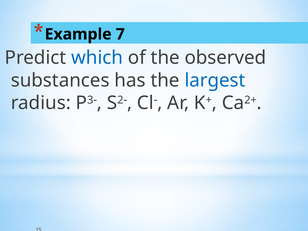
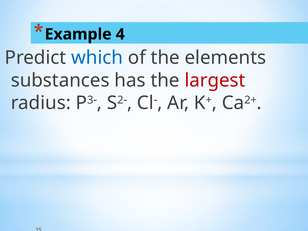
7: 7 -> 4 (120, 34)
observed: observed -> elements (225, 58)
largest colour: blue -> red (215, 80)
